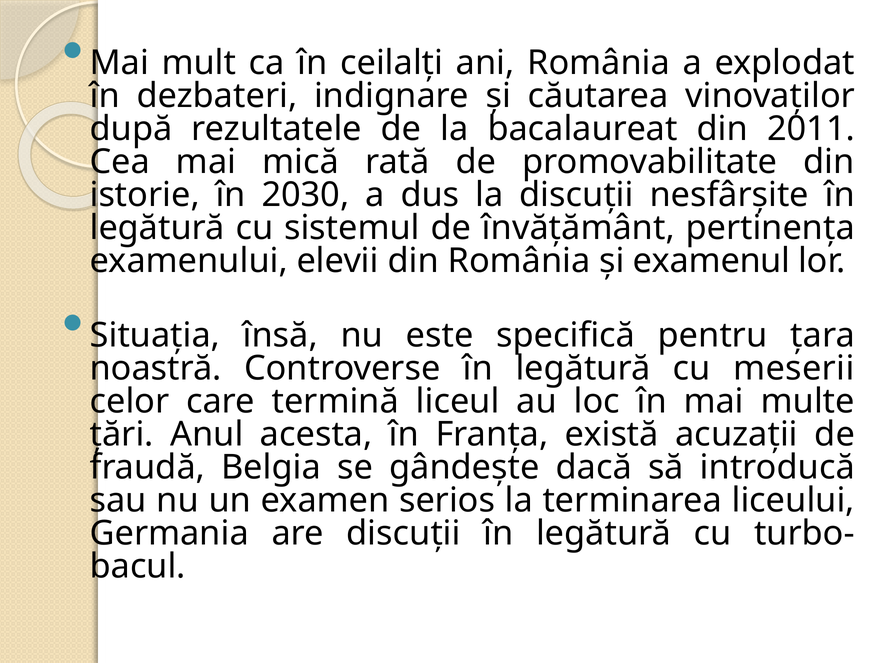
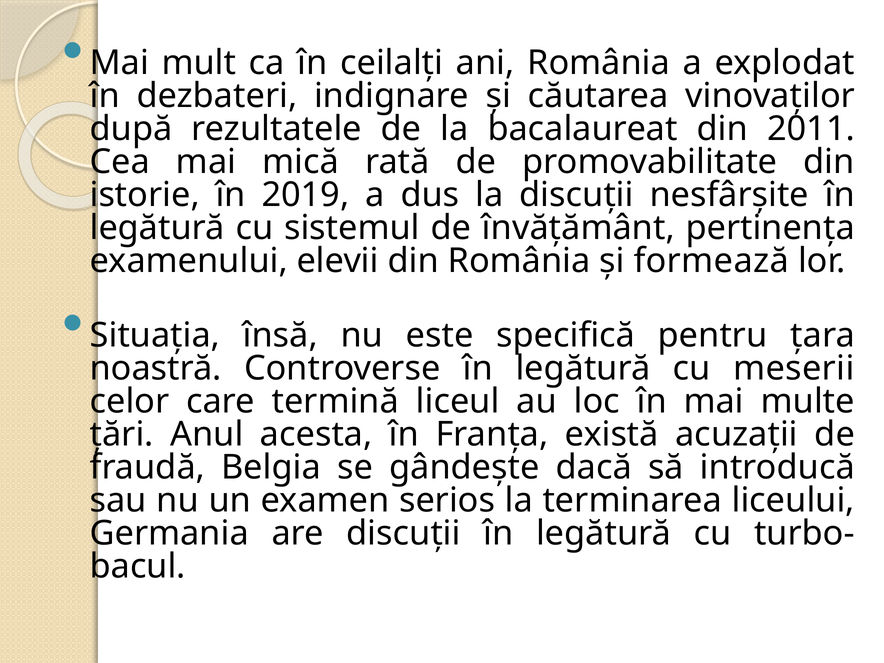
2030: 2030 -> 2019 (305, 195)
examenul: examenul -> formează (711, 261)
